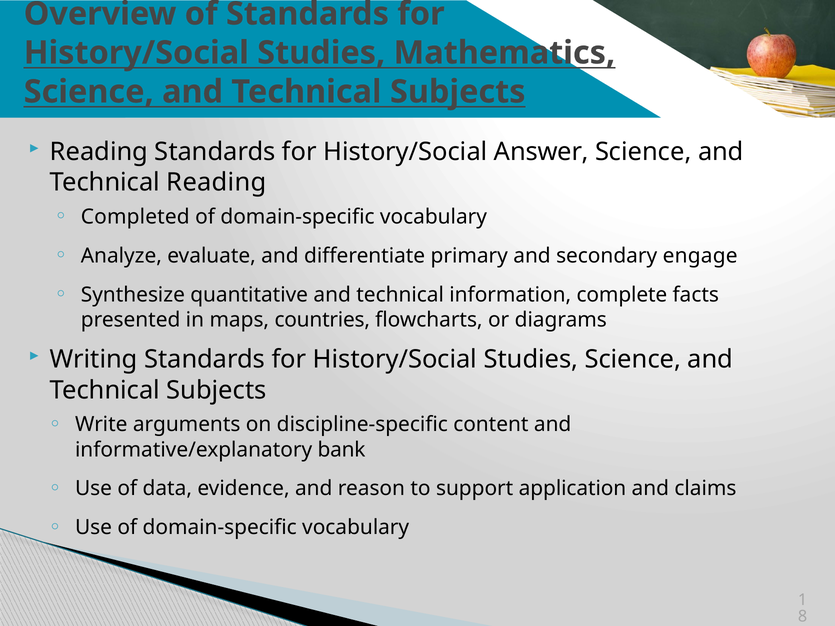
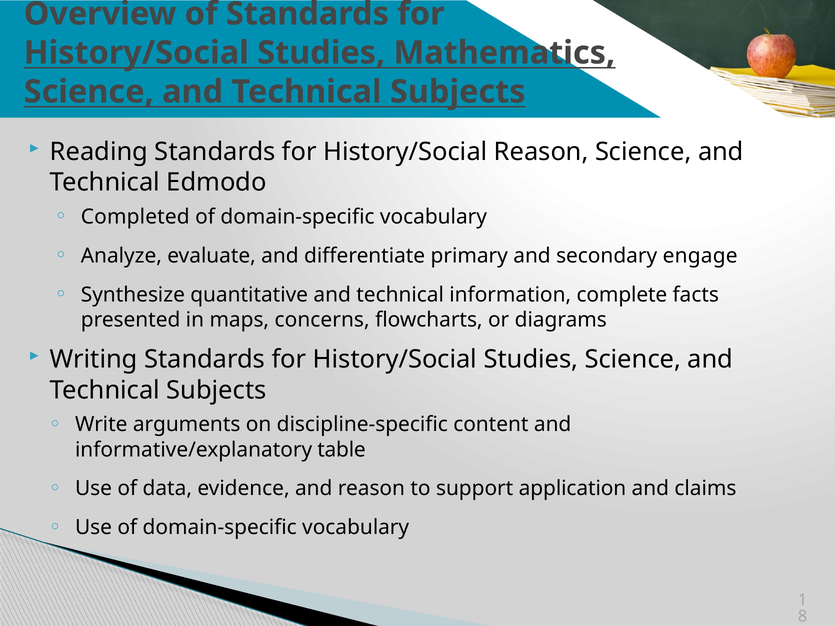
History/Social Answer: Answer -> Reason (541, 152)
Technical Reading: Reading -> Edmodo (216, 182)
countries: countries -> concerns (322, 320)
bank: bank -> table (341, 450)
